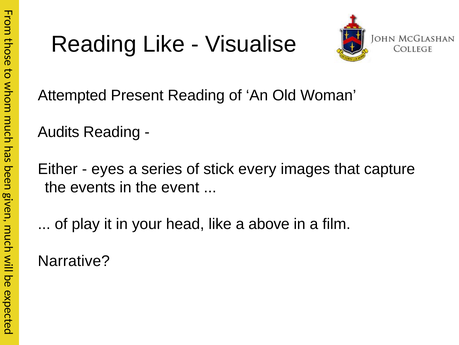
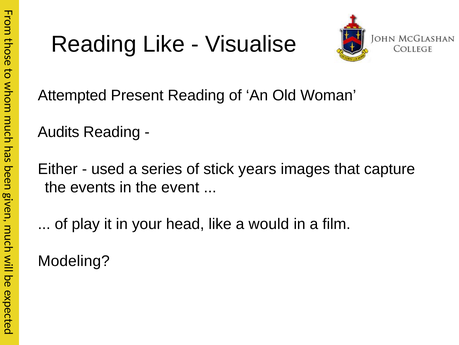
eyes: eyes -> used (108, 169)
every: every -> years (257, 169)
above: above -> would (269, 224)
Narrative: Narrative -> Modeling (74, 260)
